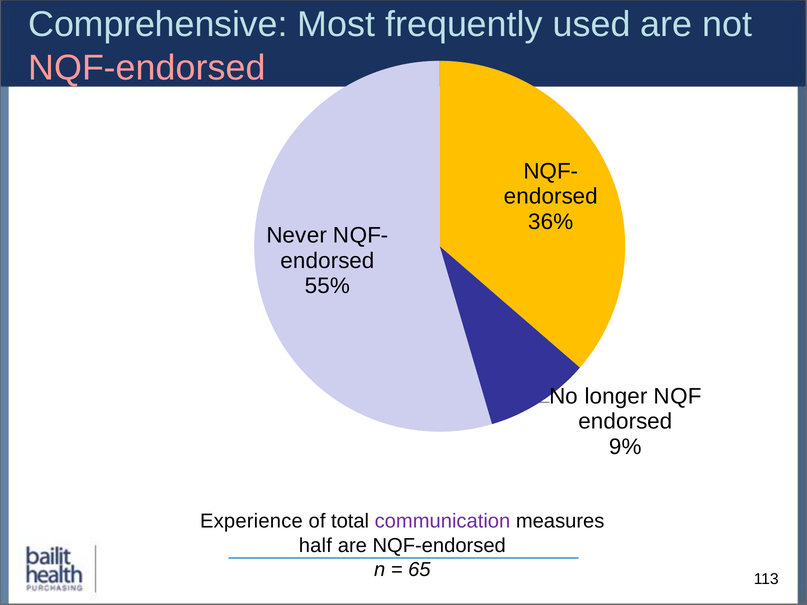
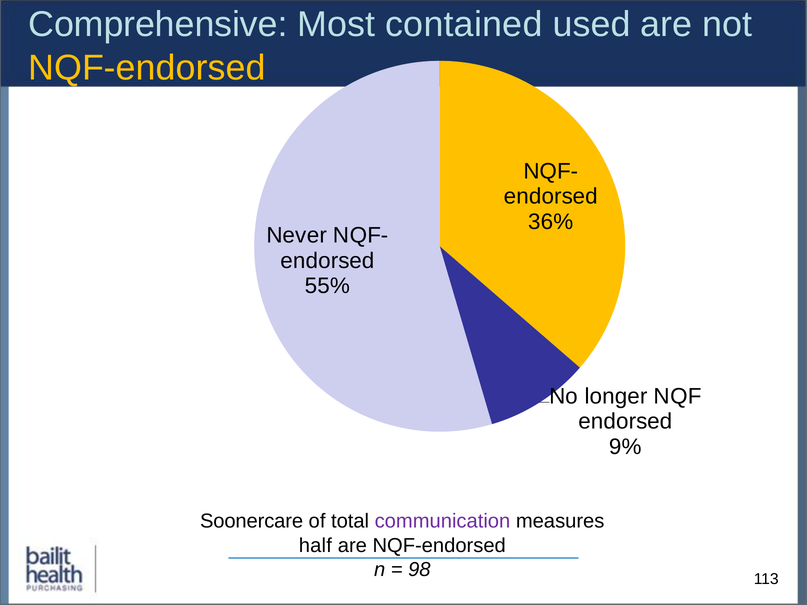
frequently: frequently -> contained (464, 25)
NQF-endorsed colour: pink -> yellow (147, 68)
Experience: Experience -> Soonercare (252, 521)
65: 65 -> 98 (419, 570)
